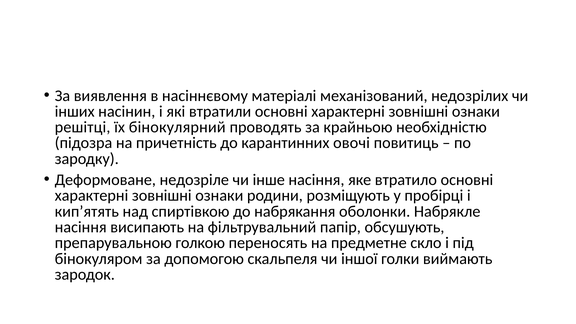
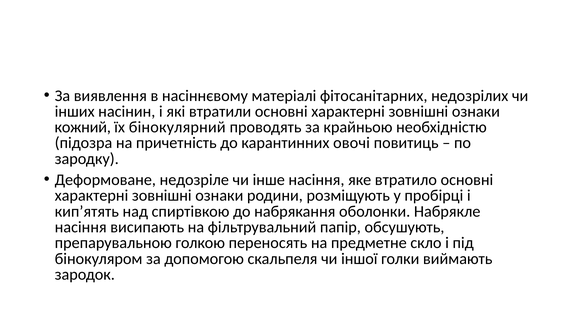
механізований: механізований -> фітосанітарних (374, 96)
решітці: решітці -> кожний (83, 127)
